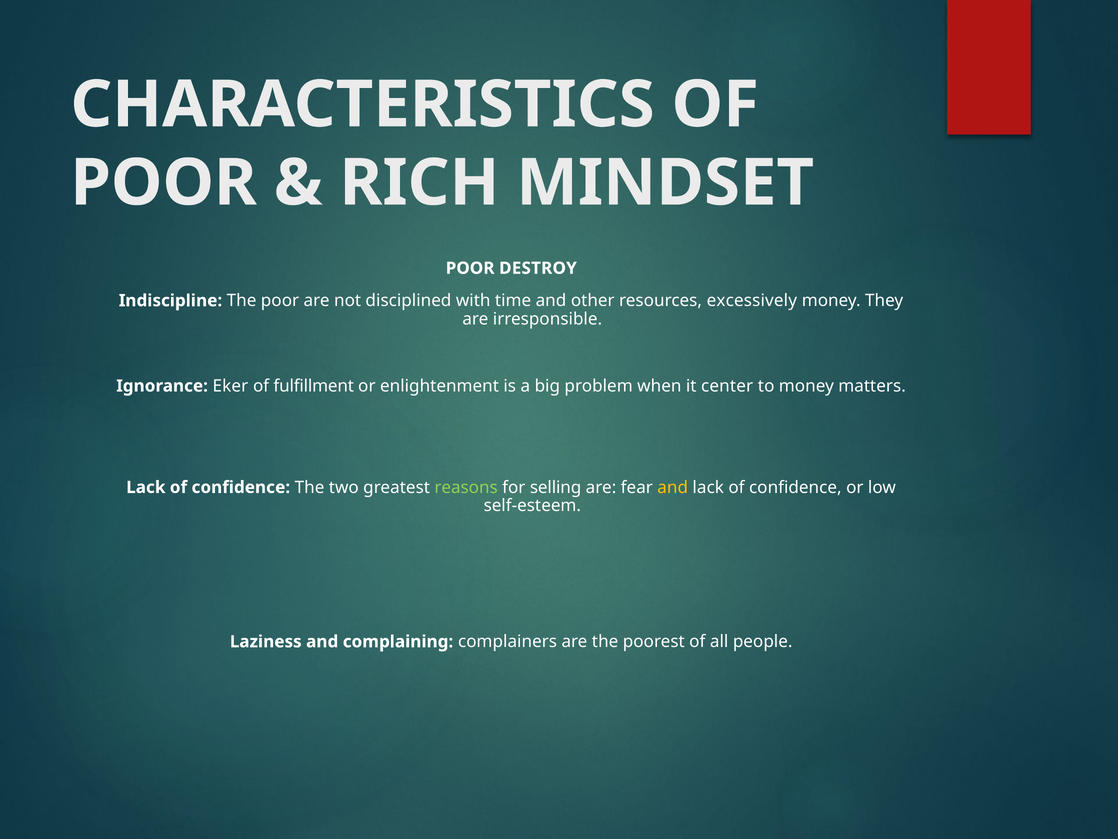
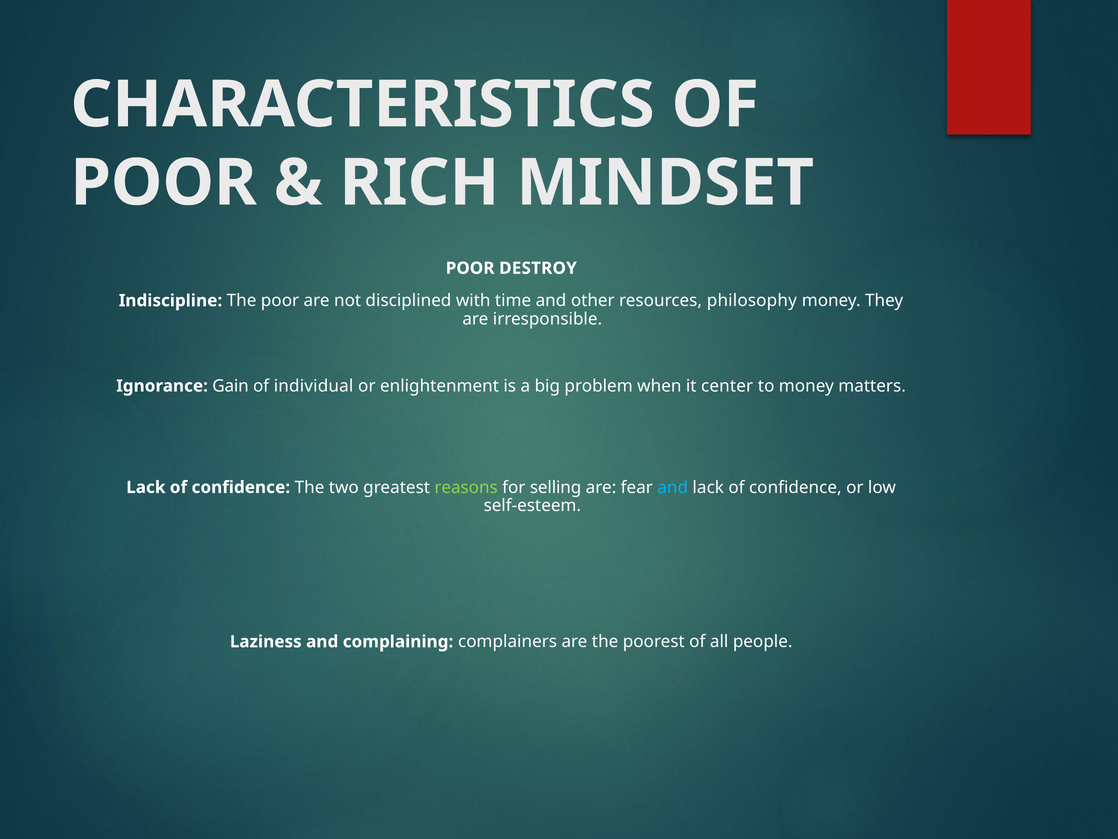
excessively: excessively -> philosophy (752, 300)
Eker: Eker -> Gain (231, 386)
fulfillment: fulfillment -> individual (314, 386)
and colour: yellow -> light blue (673, 487)
